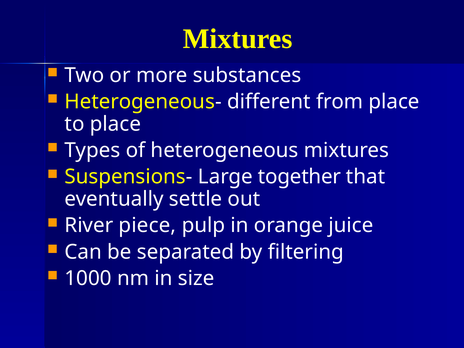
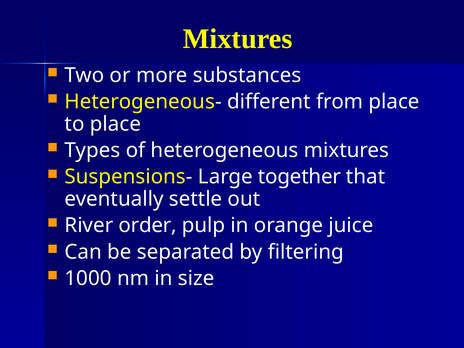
piece: piece -> order (148, 225)
